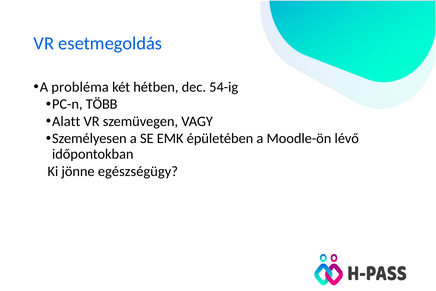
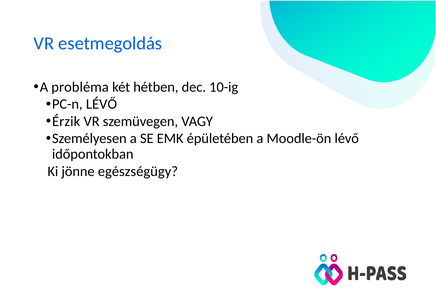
54-ig: 54-ig -> 10-ig (224, 87)
PC-n TÖBB: TÖBB -> LÉVŐ (101, 104)
Alatt: Alatt -> Érzik (66, 121)
